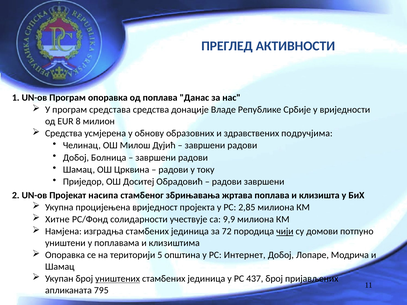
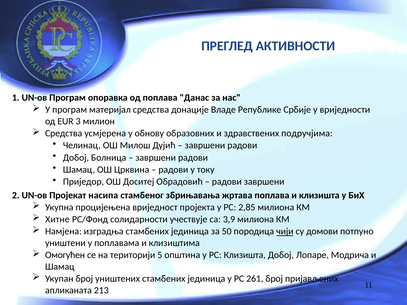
средстава: средстава -> материјал (110, 110)
8: 8 -> 3 (78, 121)
9,9: 9,9 -> 3,9 (229, 220)
72: 72 -> 50 (227, 232)
Опоравка: Опоравка -> Омогућен (65, 255)
РС Интернет: Интернет -> Клизишта (245, 255)
уништених underline: present -> none (118, 279)
437: 437 -> 261 (255, 279)
795: 795 -> 213 (101, 290)
